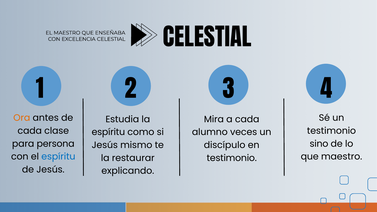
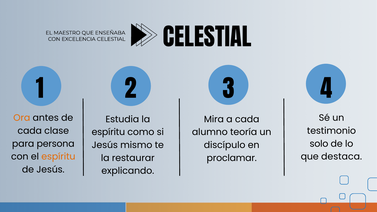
veces: veces -> teoría (244, 132)
sino: sino -> solo (319, 144)
que maestro: maestro -> destaca (342, 157)
espíritu colour: blue -> orange (58, 157)
testimonio: testimonio -> proclamar (232, 158)
